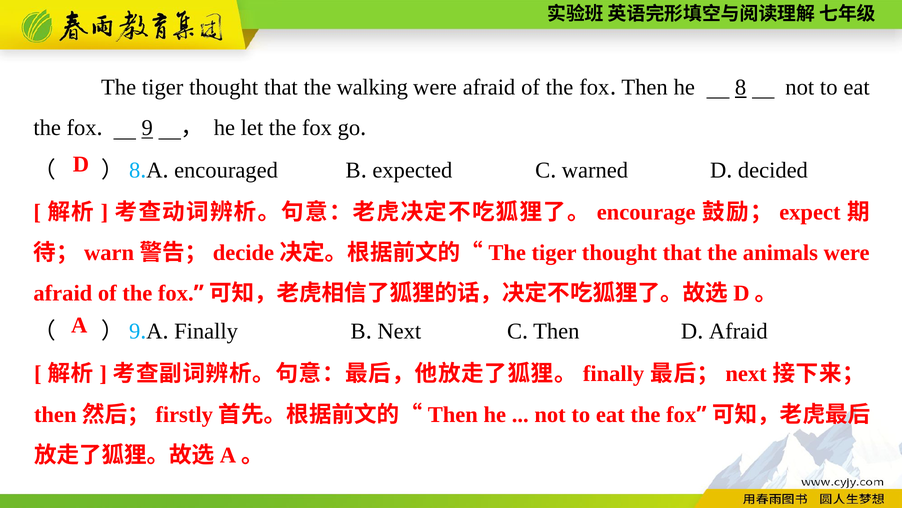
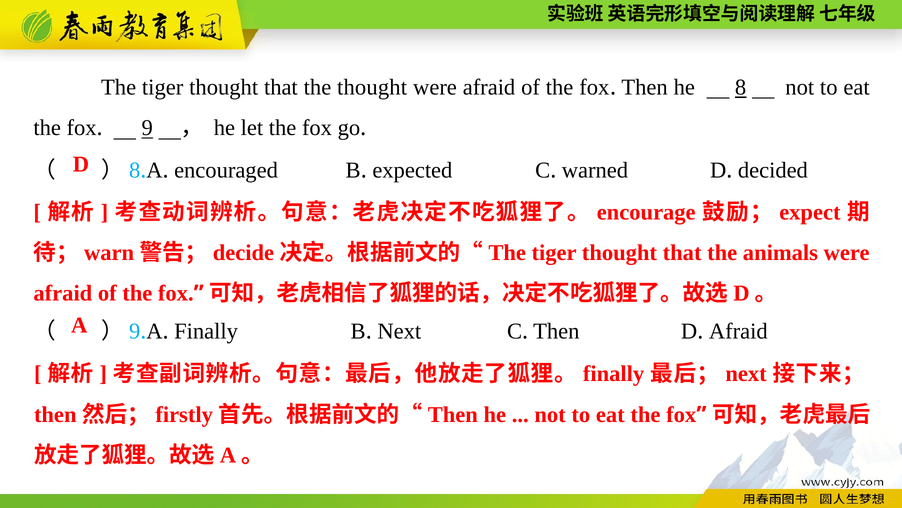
the walking: walking -> thought (372, 87)
